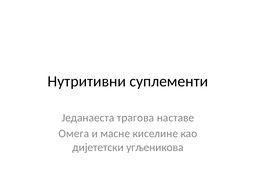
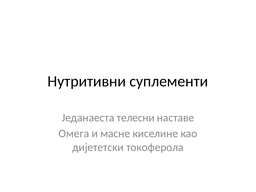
трагова: трагова -> телесни (136, 118)
угљеникова: угљеникова -> токоферола (155, 147)
